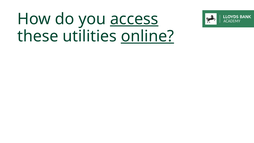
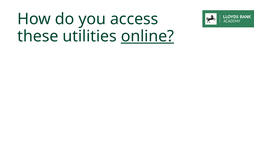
access underline: present -> none (134, 19)
